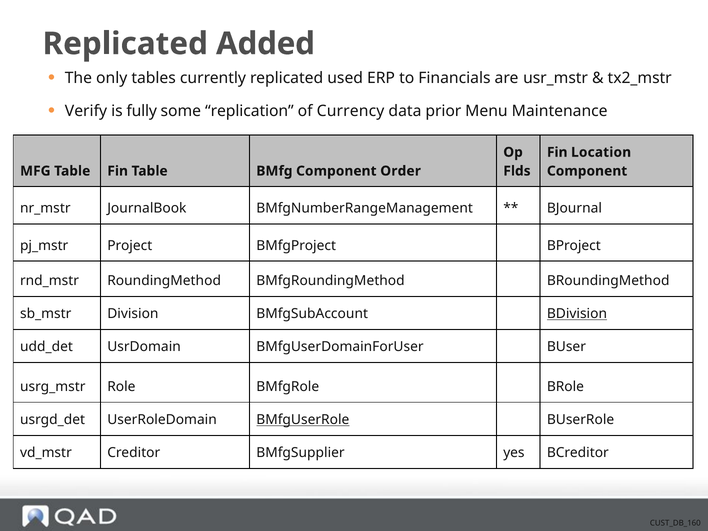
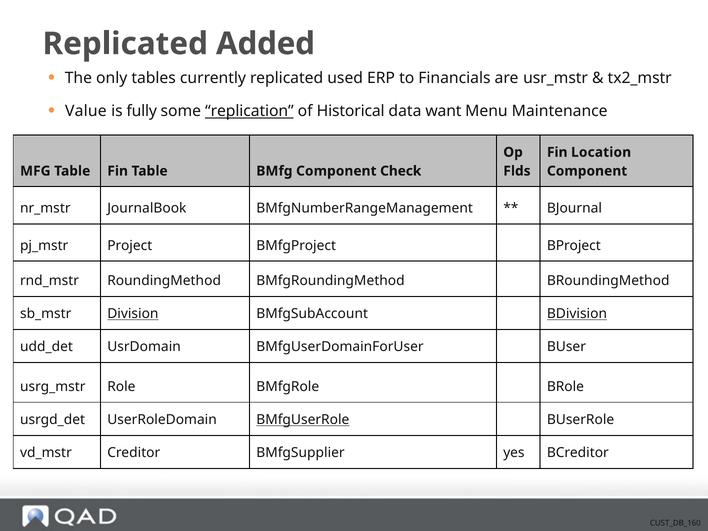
Verify: Verify -> Value (86, 111)
replication underline: none -> present (249, 111)
Currency: Currency -> Historical (351, 111)
prior: prior -> want (443, 111)
Order: Order -> Check (401, 171)
Division underline: none -> present (133, 314)
